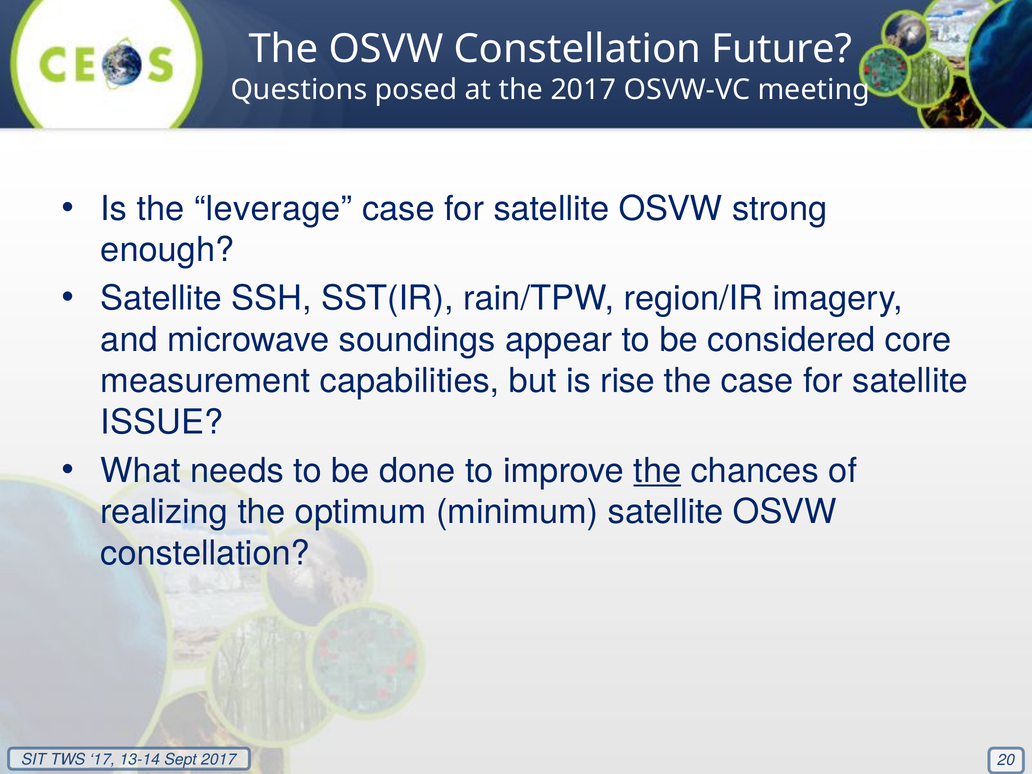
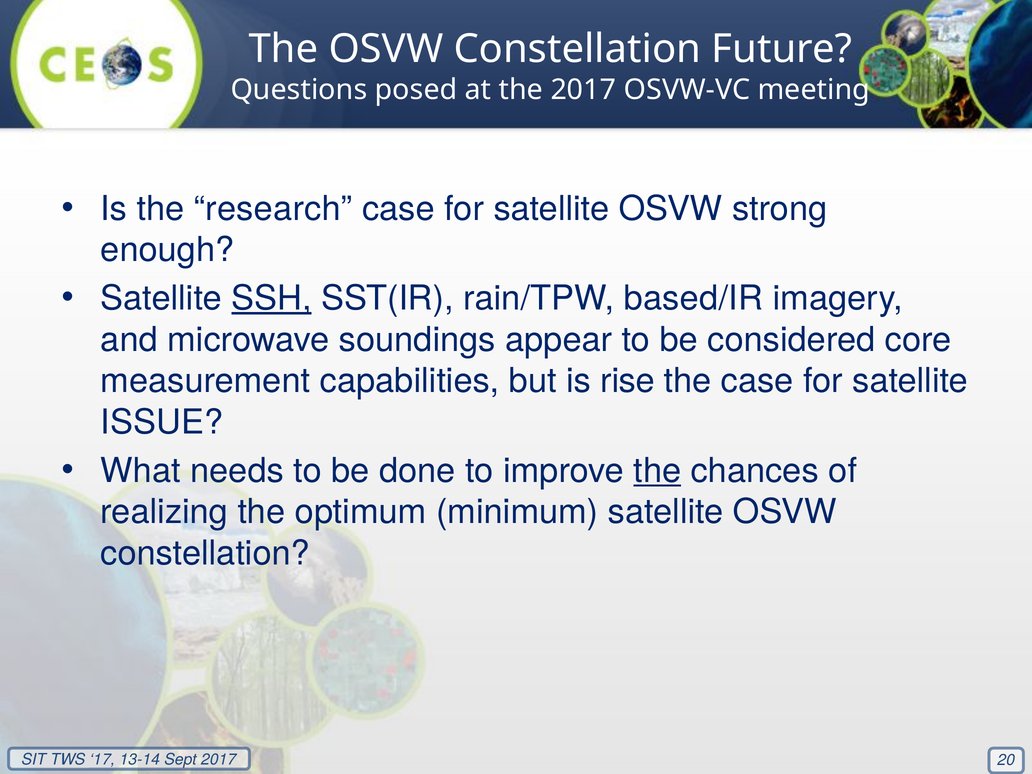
leverage: leverage -> research (273, 209)
SSH underline: none -> present (272, 298)
region/IR: region/IR -> based/IR (693, 298)
